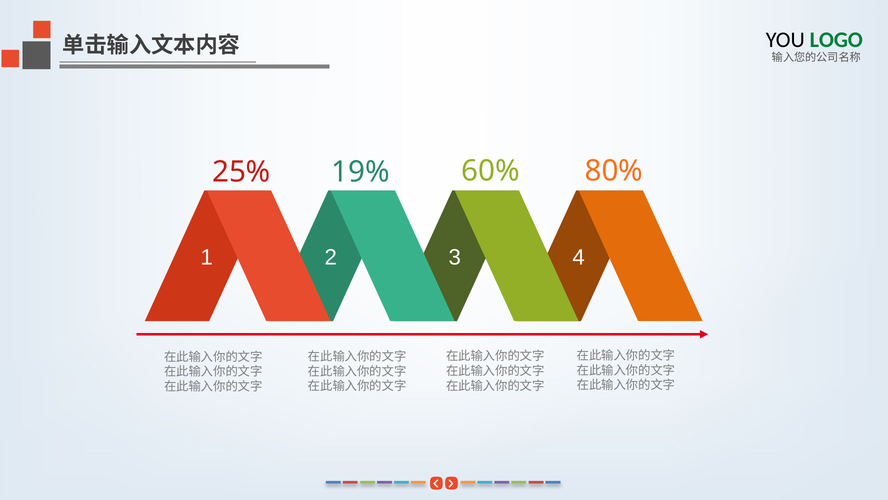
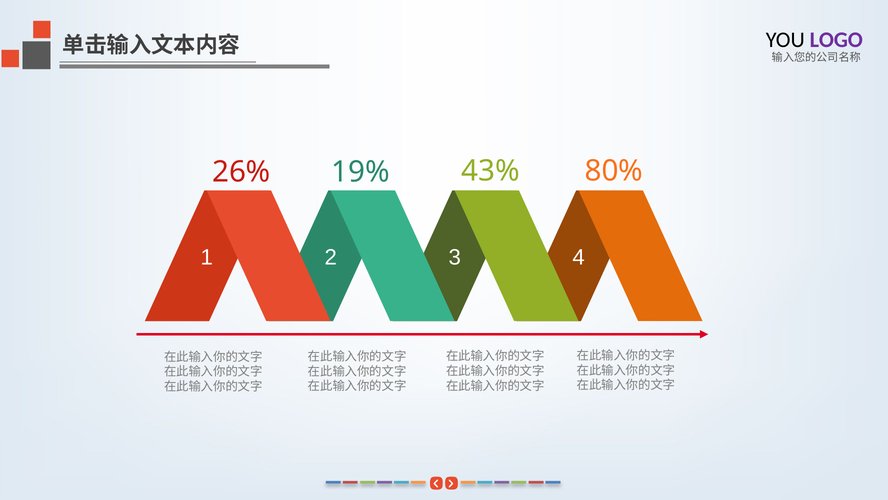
LOGO colour: green -> purple (836, 40)
25%: 25% -> 26% (241, 172)
60%: 60% -> 43% (491, 171)
